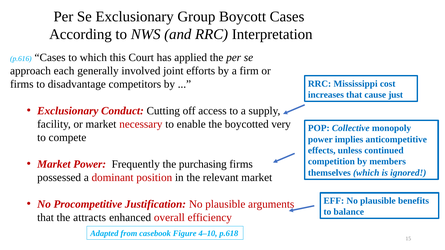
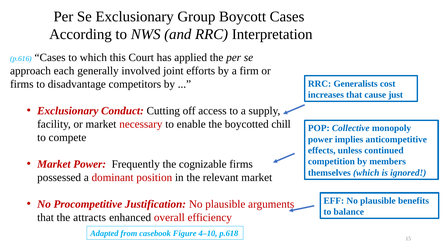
Mississippi: Mississippi -> Generalists (356, 84)
very: very -> chill (281, 124)
purchasing: purchasing -> cognizable (203, 164)
